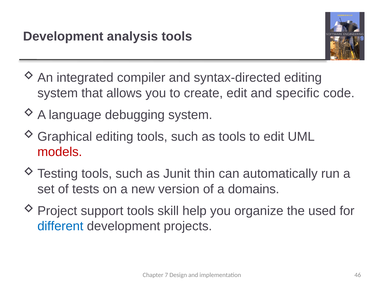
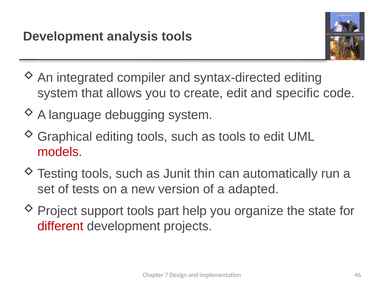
domains: domains -> adapted (253, 189)
skill: skill -> part (168, 211)
used: used -> state (322, 211)
different colour: blue -> red (60, 226)
